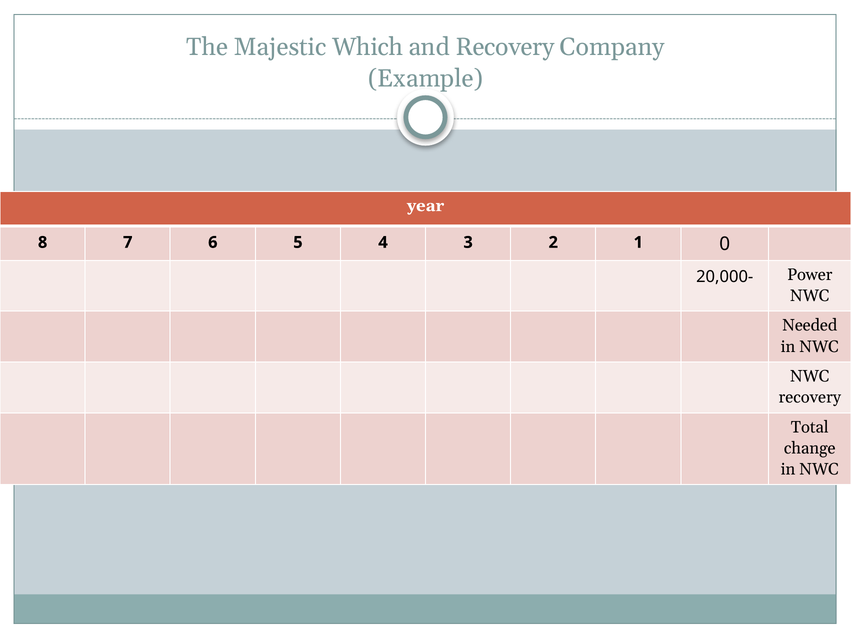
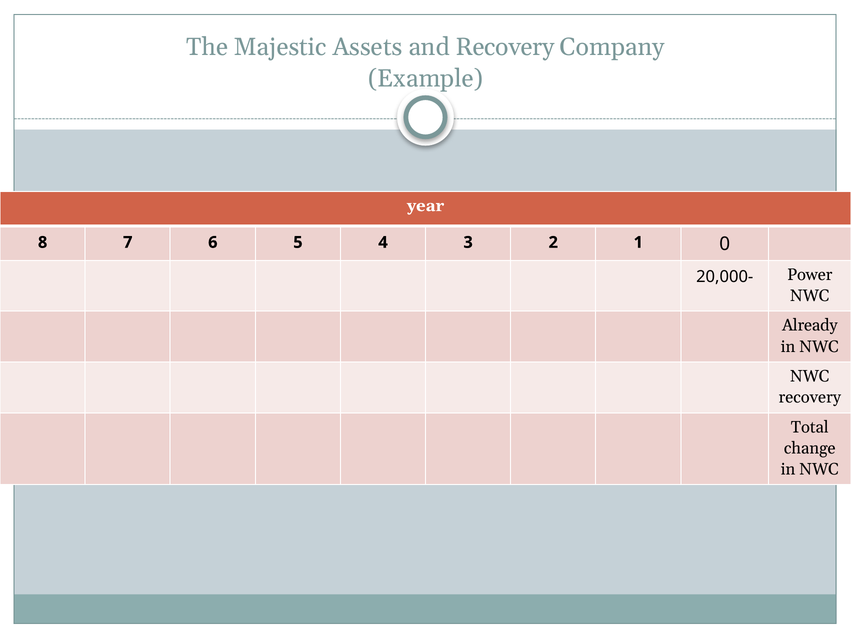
Which: Which -> Assets (367, 47)
Needed: Needed -> Already (810, 326)
